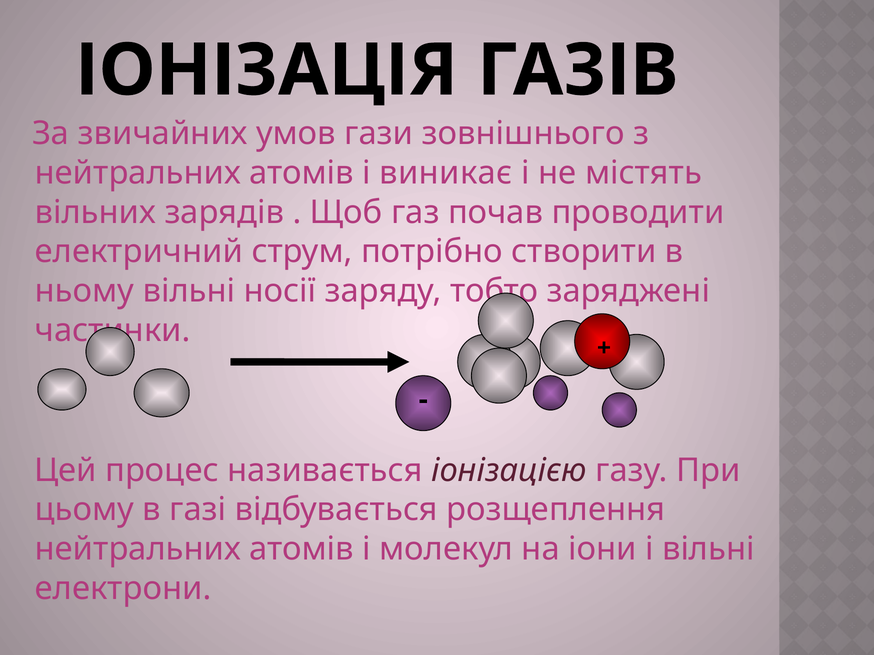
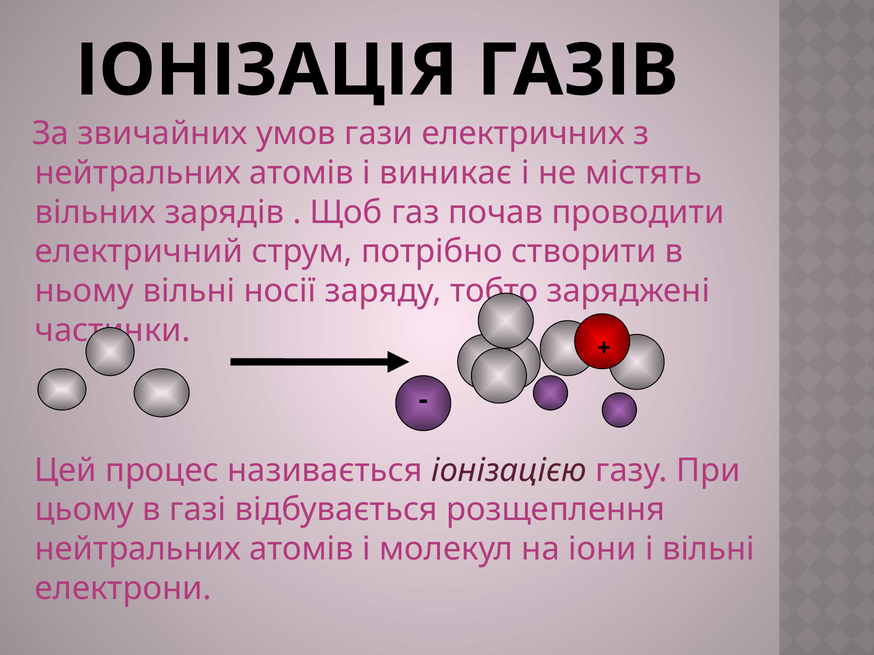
зовнішнього: зовнішнього -> електричних (523, 134)
